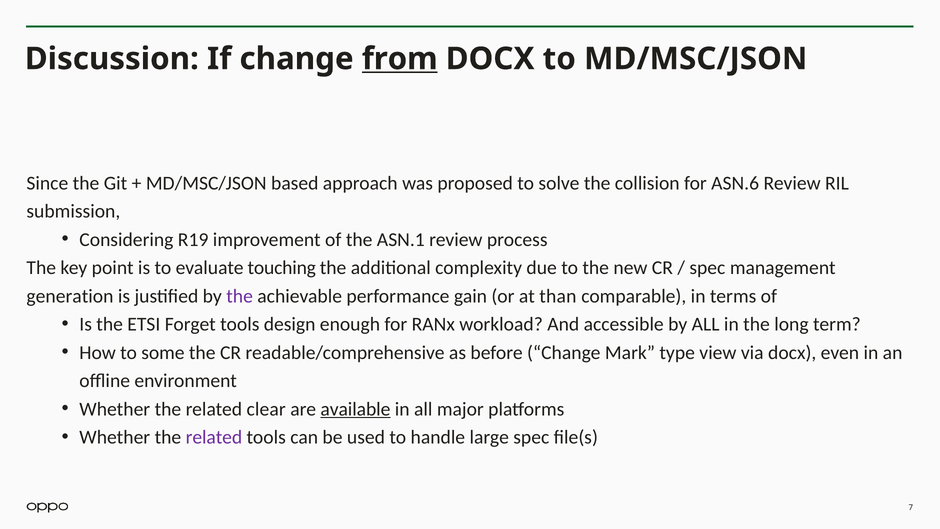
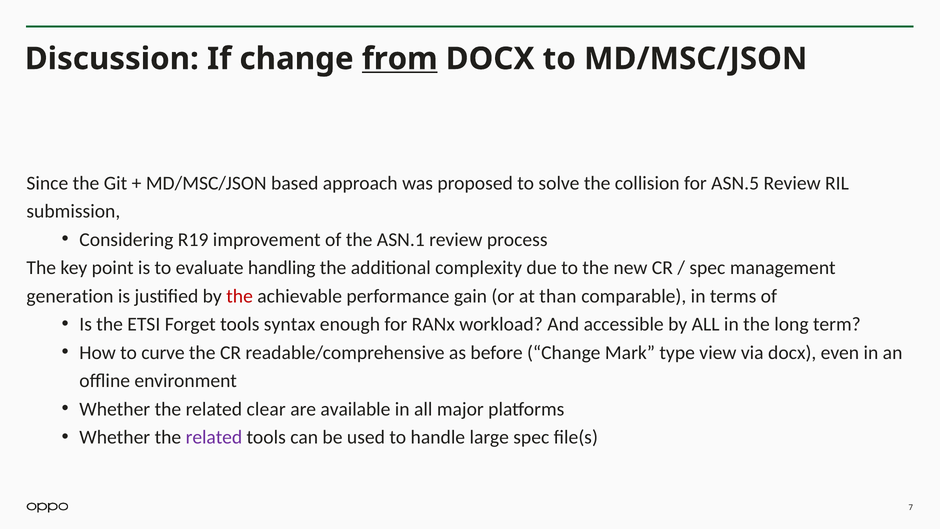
ASN.6: ASN.6 -> ASN.5 (735, 183)
touching: touching -> handling (282, 268)
the colour: purple -> red (240, 296)
design: design -> syntax (290, 324)
some: some -> curve (163, 352)
available underline: present -> none (355, 409)
